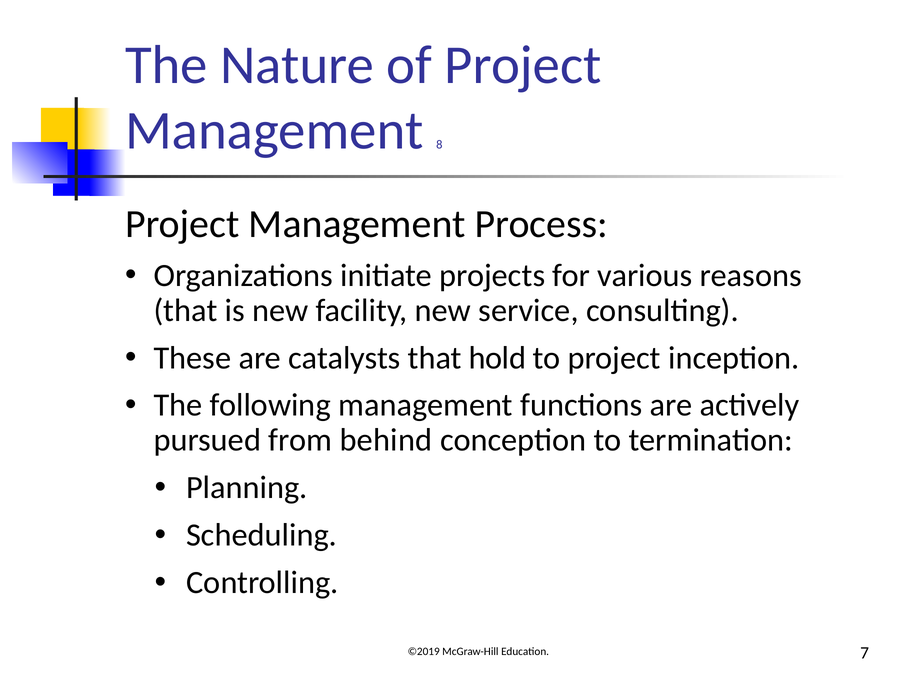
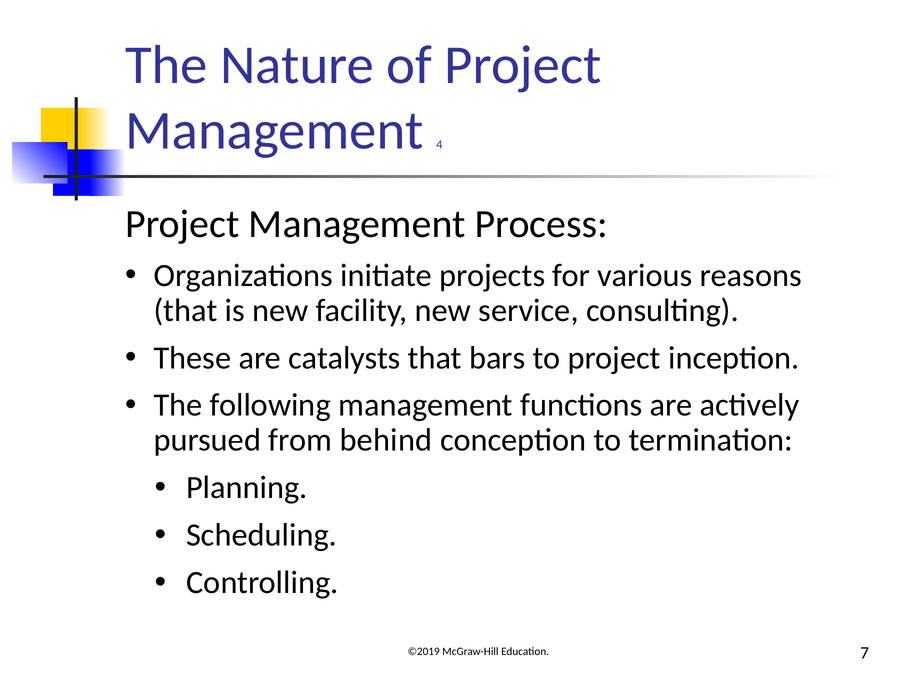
8: 8 -> 4 (439, 145)
hold: hold -> bars (497, 358)
